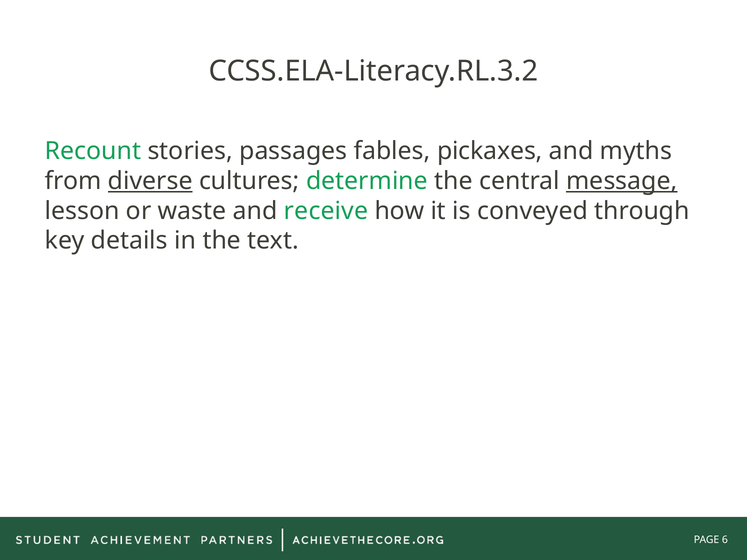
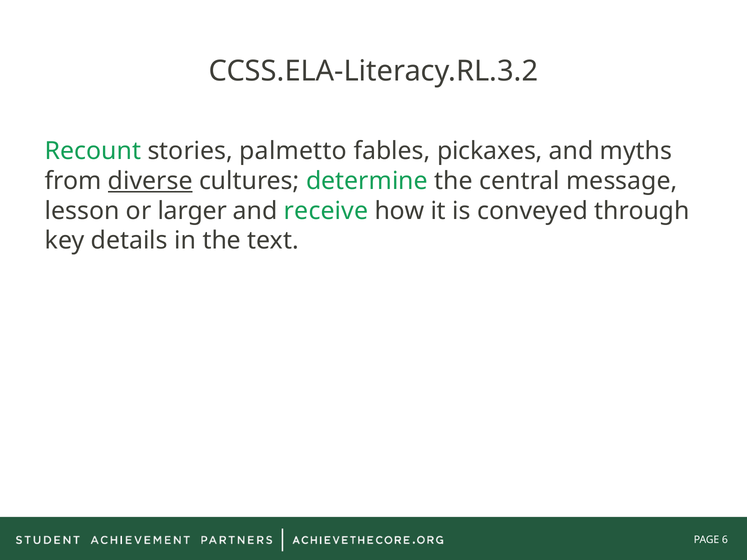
passages: passages -> palmetto (293, 151)
message underline: present -> none (622, 181)
waste: waste -> larger (192, 211)
